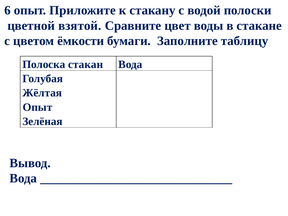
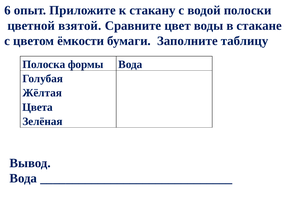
стакан: стакан -> формы (86, 64)
Опыт: Опыт -> Цвета (38, 107)
